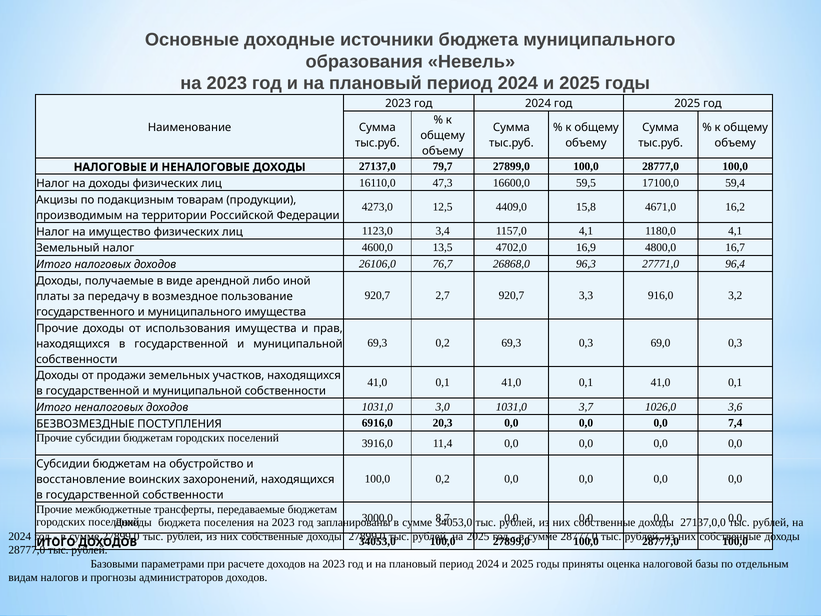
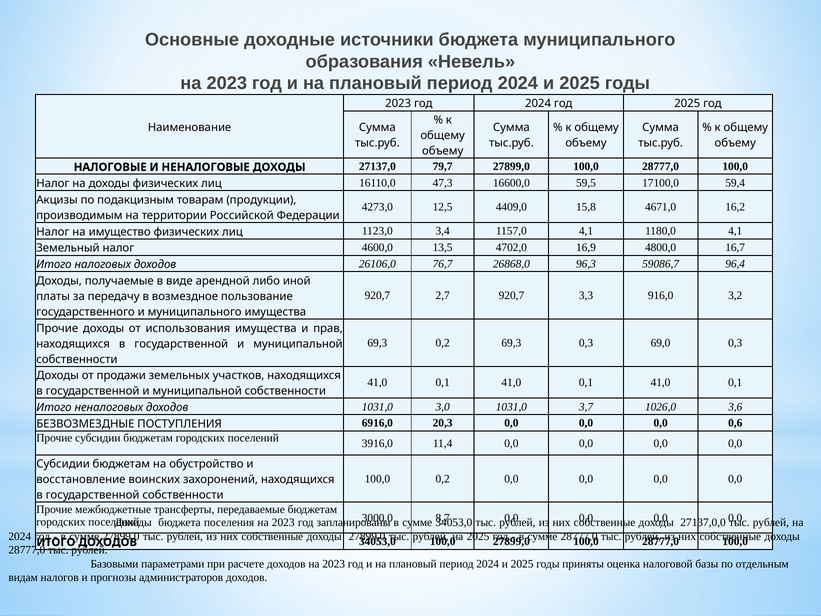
27771,0: 27771,0 -> 59086,7 (661, 264)
7,4: 7,4 -> 0,6 (735, 423)
